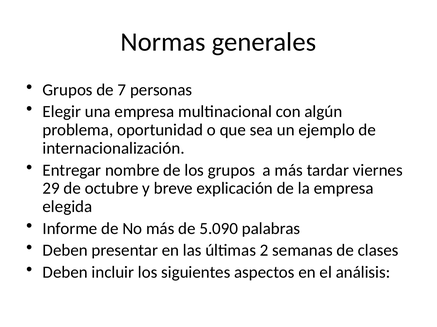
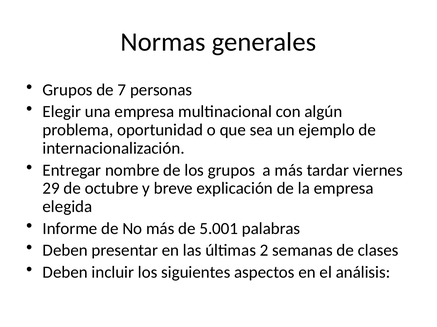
5.090: 5.090 -> 5.001 (219, 229)
